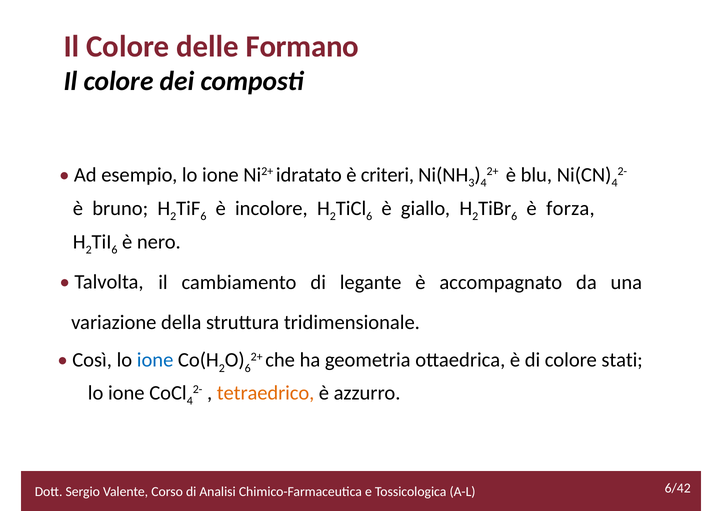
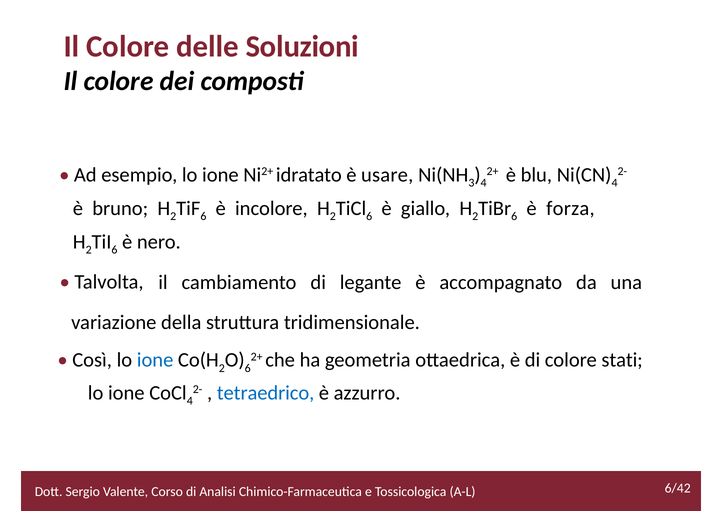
Formano: Formano -> Soluzioni (302, 46)
criteri: criteri -> usare (387, 175)
tetraedrico colour: orange -> blue (266, 392)
